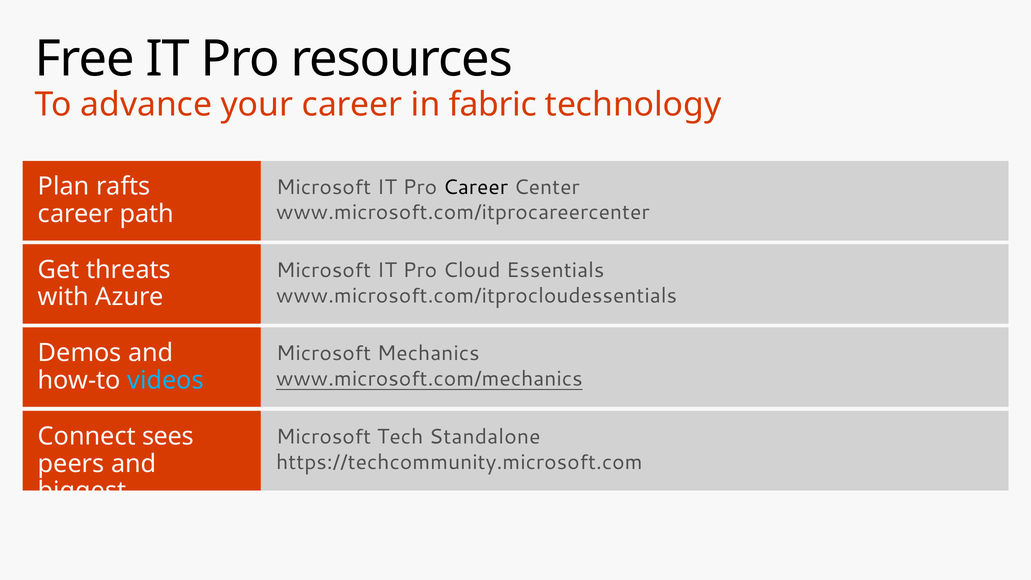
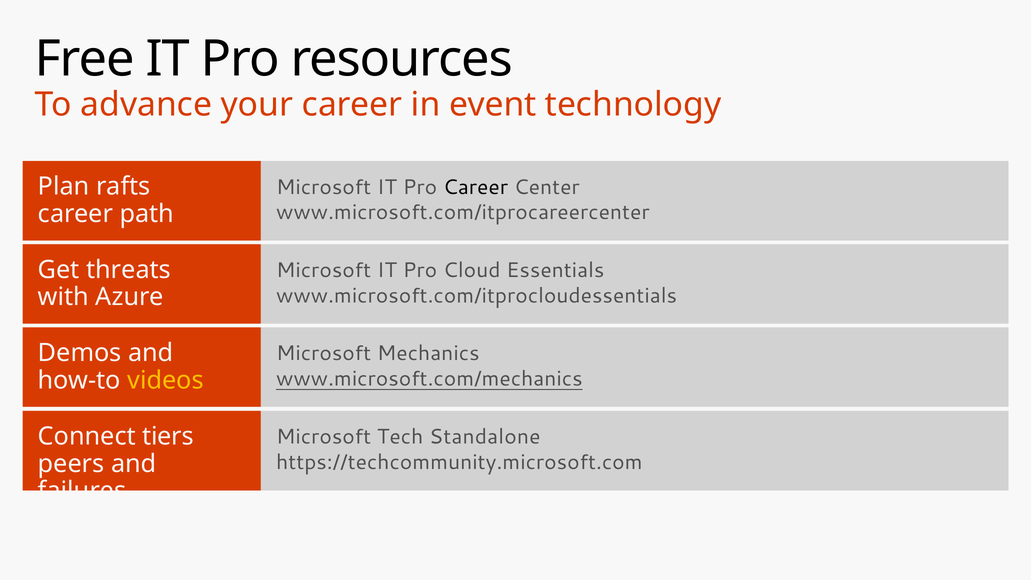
fabric: fabric -> event (493, 105)
videos colour: light blue -> yellow (165, 380)
sees: sees -> tiers (168, 436)
biggest: biggest -> failures (82, 491)
